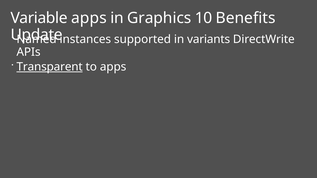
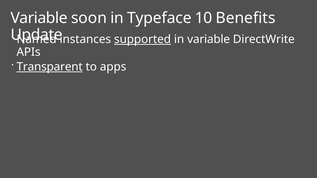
Variable apps: apps -> soon (89, 18)
Graphics: Graphics -> Typeface (159, 18)
supported underline: none -> present (142, 39)
in variants: variants -> variable (209, 39)
